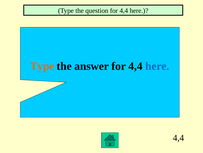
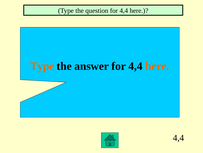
here colour: blue -> orange (157, 66)
